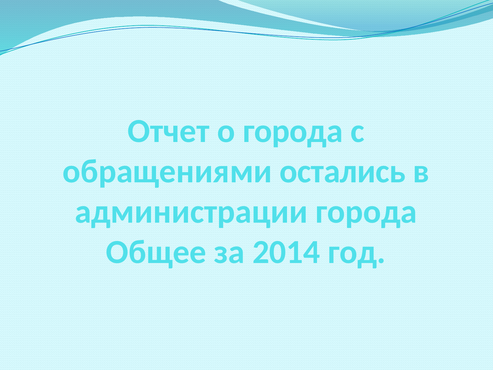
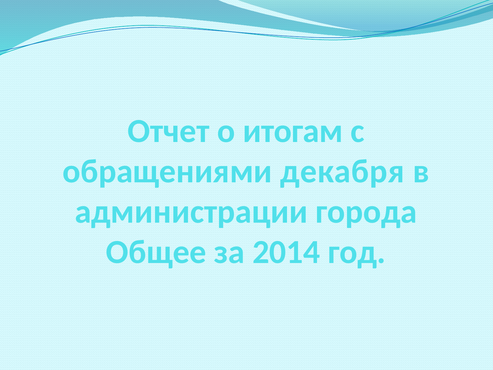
о города: города -> итогам (293, 131)
остались: остались -> декабря (342, 171)
